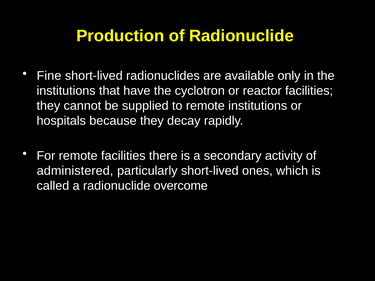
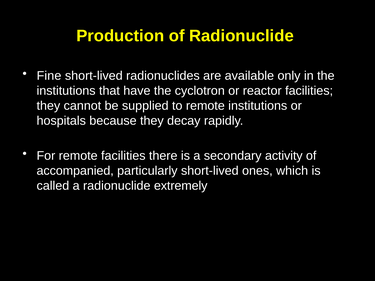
administered: administered -> accompanied (75, 171)
overcome: overcome -> extremely (181, 186)
